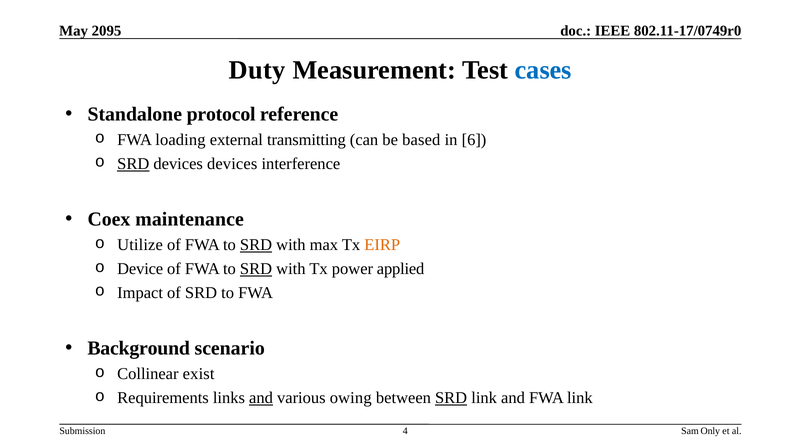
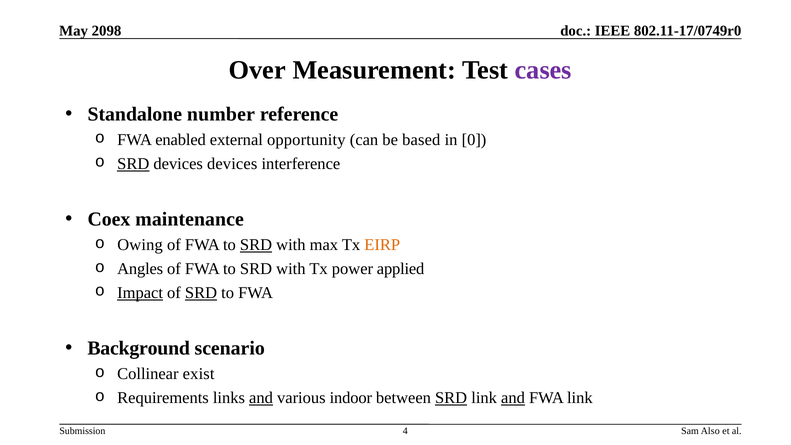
2095: 2095 -> 2098 (107, 31)
Duty: Duty -> Over (257, 70)
cases colour: blue -> purple (543, 70)
protocol: protocol -> number (221, 114)
loading: loading -> enabled (181, 140)
transmitting: transmitting -> opportunity (306, 140)
6: 6 -> 0 (474, 140)
Utilize: Utilize -> Owing (140, 245)
Device: Device -> Angles (140, 269)
SRD underline: present -> none (256, 269)
Impact underline: none -> present (140, 293)
SRD underline: none -> present (201, 293)
owing: owing -> indoor (351, 398)
and underline: none -> present (513, 398)
Only: Only -> Also (710, 431)
